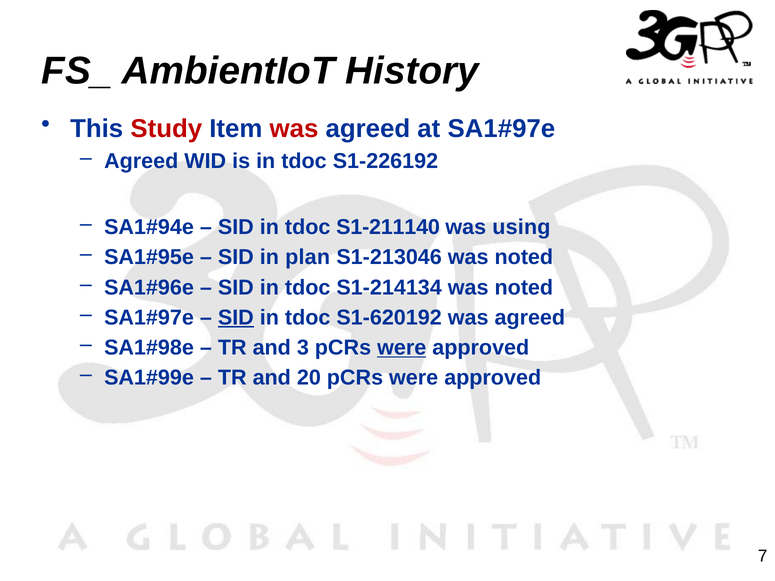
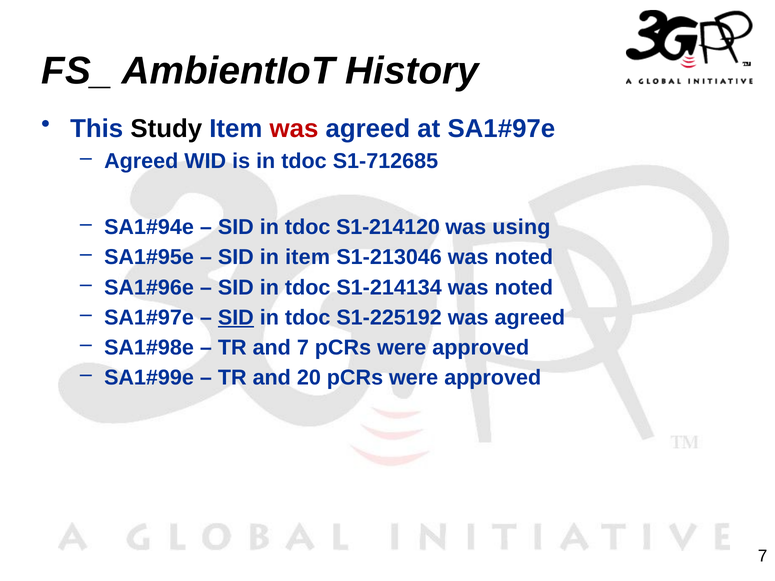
Study colour: red -> black (166, 129)
S1-226192: S1-226192 -> S1-712685 (385, 161)
S1-211140: S1-211140 -> S1-214120 (388, 227)
in plan: plan -> item (308, 257)
S1-620192: S1-620192 -> S1-225192 (389, 318)
and 3: 3 -> 7 (303, 348)
were underline: present -> none (402, 348)
